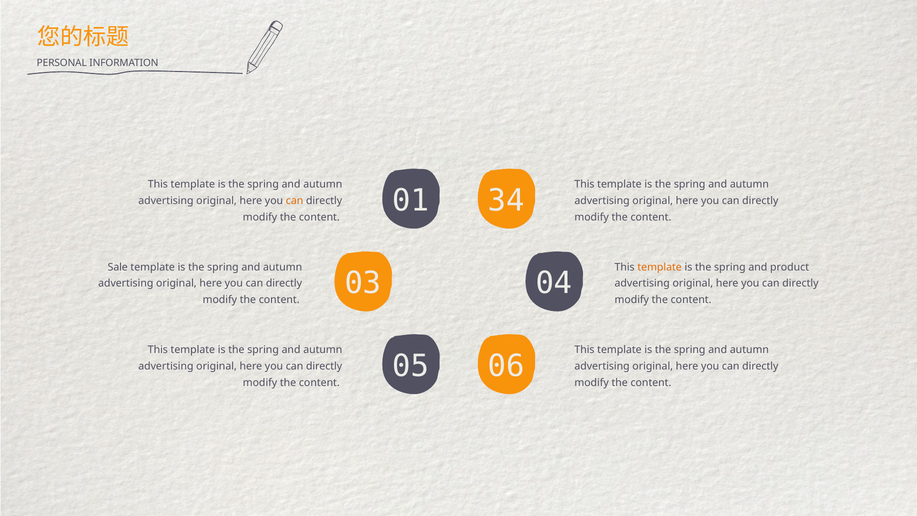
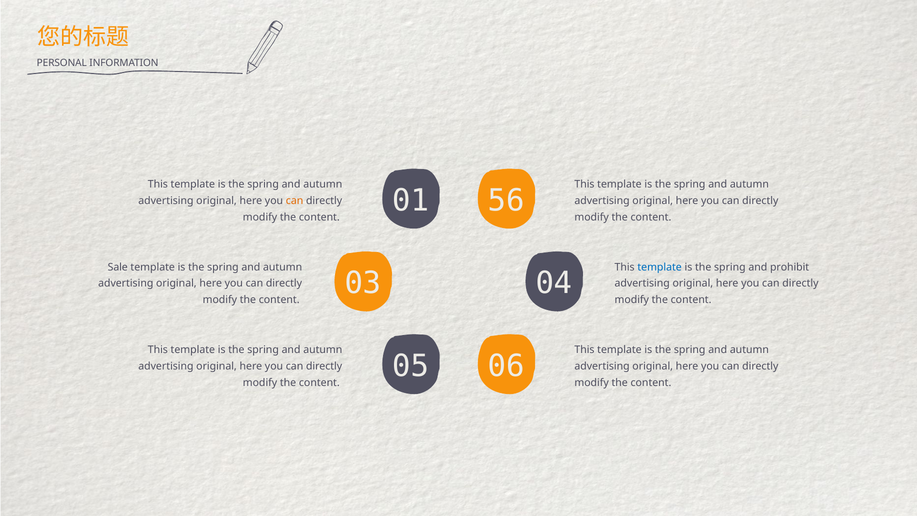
34: 34 -> 56 (506, 201)
template colour: orange -> blue (660, 267)
product: product -> prohibit (790, 267)
